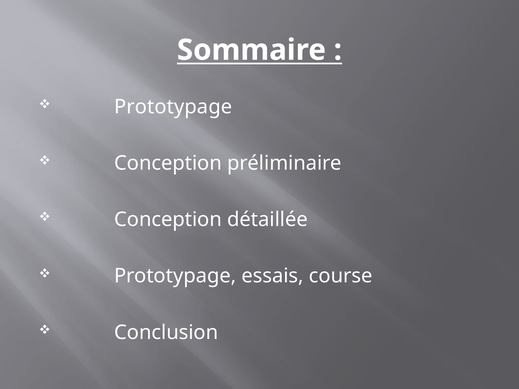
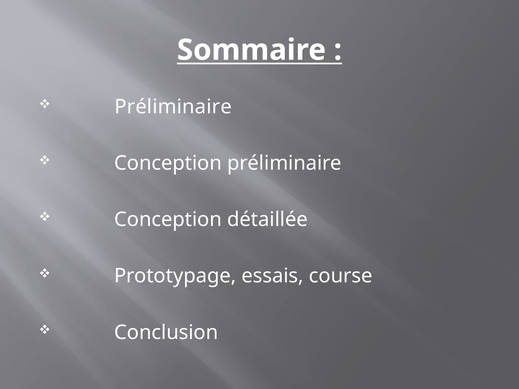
Prototypage: Prototypage -> Préliminaire (173, 107)
